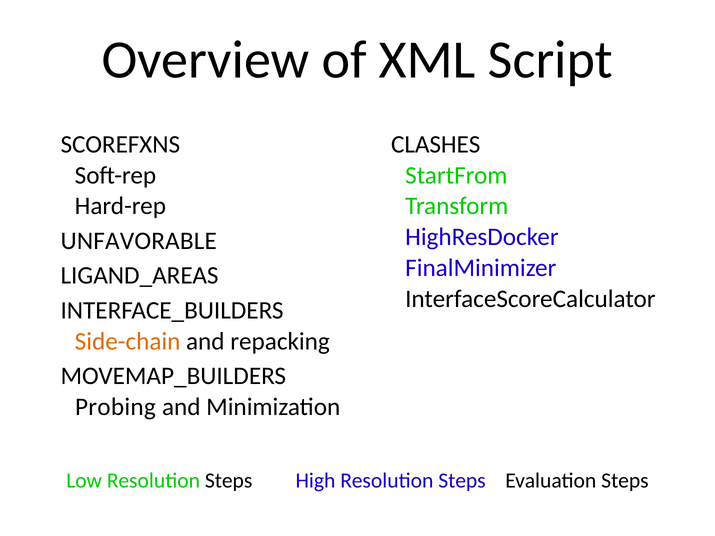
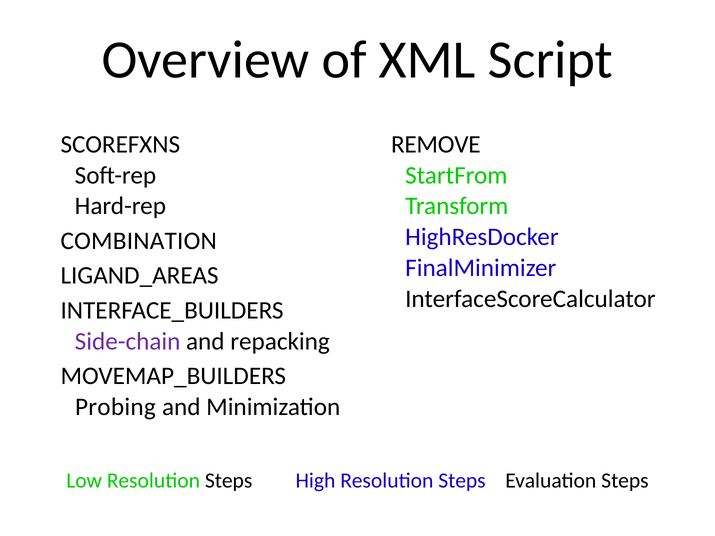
CLASHES: CLASHES -> REMOVE (436, 144)
UNFAVORABLE: UNFAVORABLE -> COMBINATION (139, 241)
Side-chain colour: orange -> purple (128, 341)
